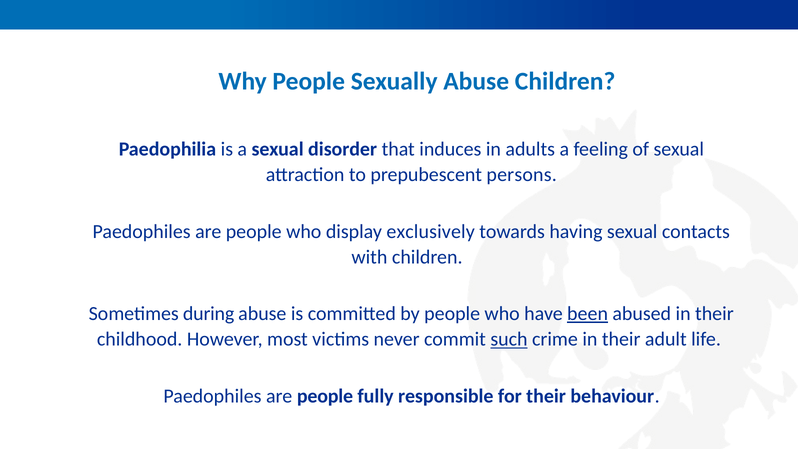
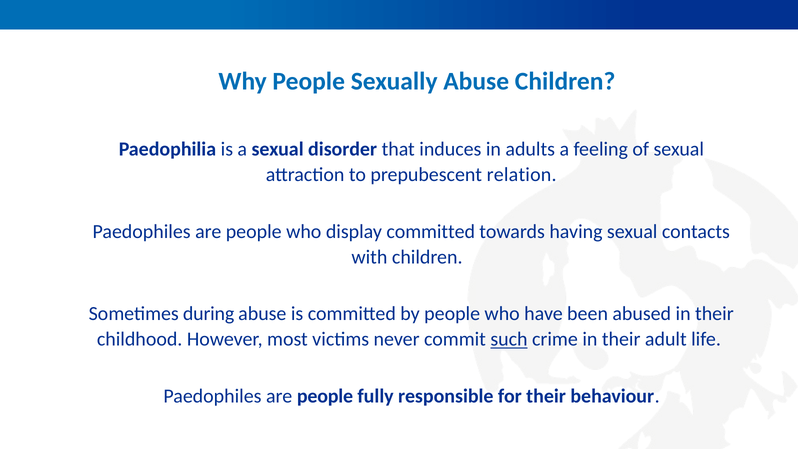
persons: persons -> relation (522, 175)
display exclusively: exclusively -> committed (431, 231)
been underline: present -> none (588, 314)
